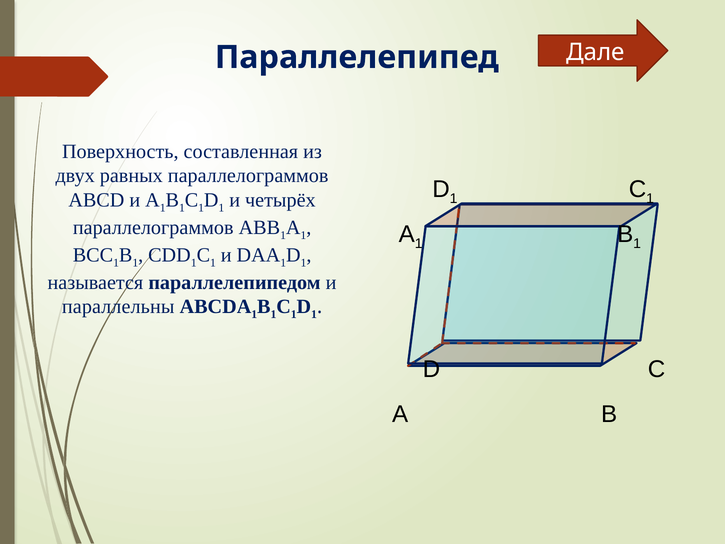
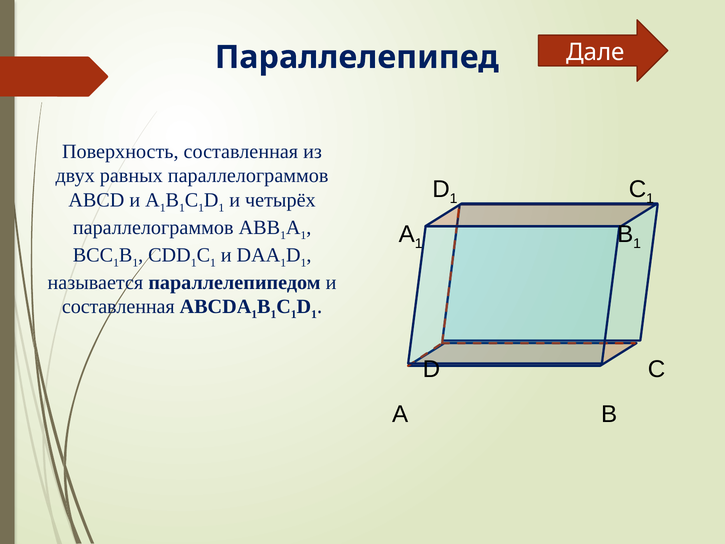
параллельны: параллельны -> составленная (118, 307)
